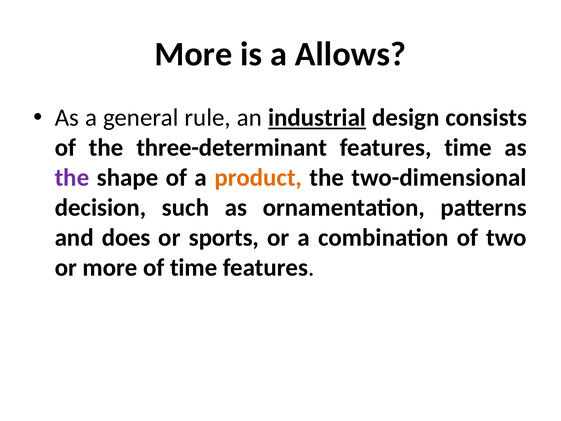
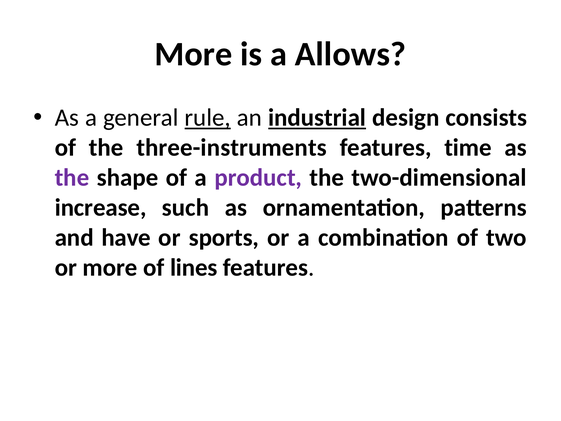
rule underline: none -> present (208, 118)
three-determinant: three-determinant -> three-instruments (232, 148)
product colour: orange -> purple (258, 178)
decision: decision -> increase (101, 207)
does: does -> have (126, 237)
of time: time -> lines (194, 267)
